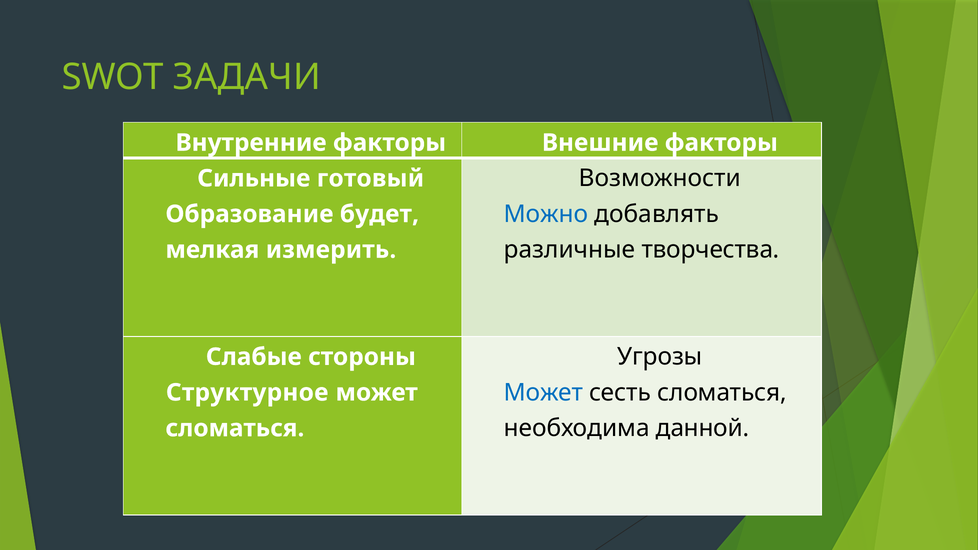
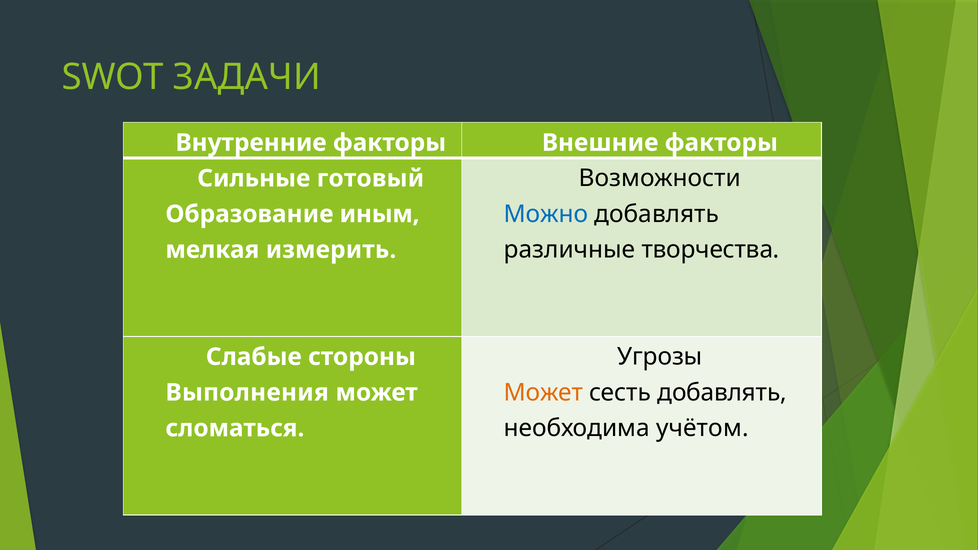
будет: будет -> иным (380, 214)
Может colour: blue -> orange (543, 393)
сесть сломаться: сломаться -> добавлять (722, 393)
Структурное: Структурное -> Выполнения (247, 393)
данной: данной -> учётом (702, 428)
